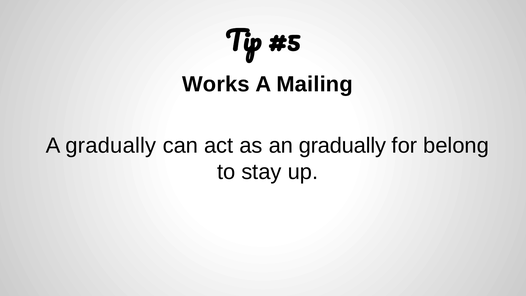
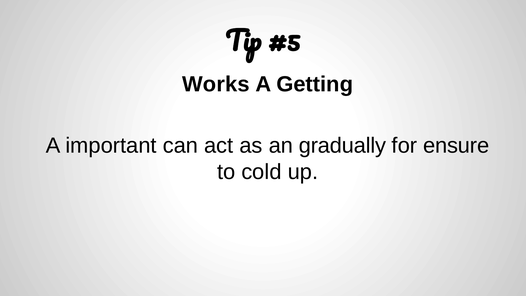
Mailing: Mailing -> Getting (315, 84)
A gradually: gradually -> important (111, 145)
belong: belong -> ensure (456, 145)
stay: stay -> cold (261, 172)
